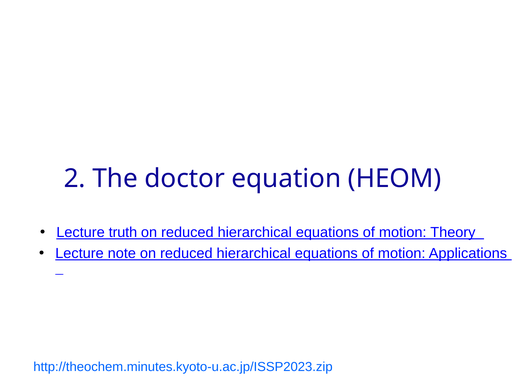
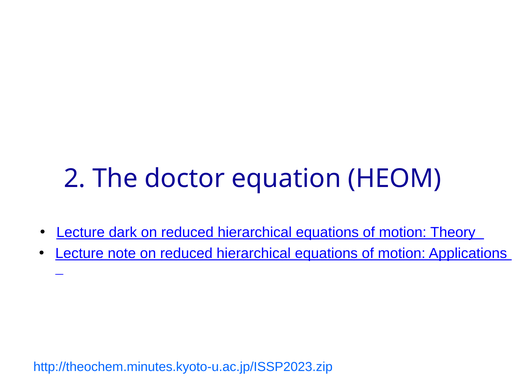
truth: truth -> dark (123, 233)
